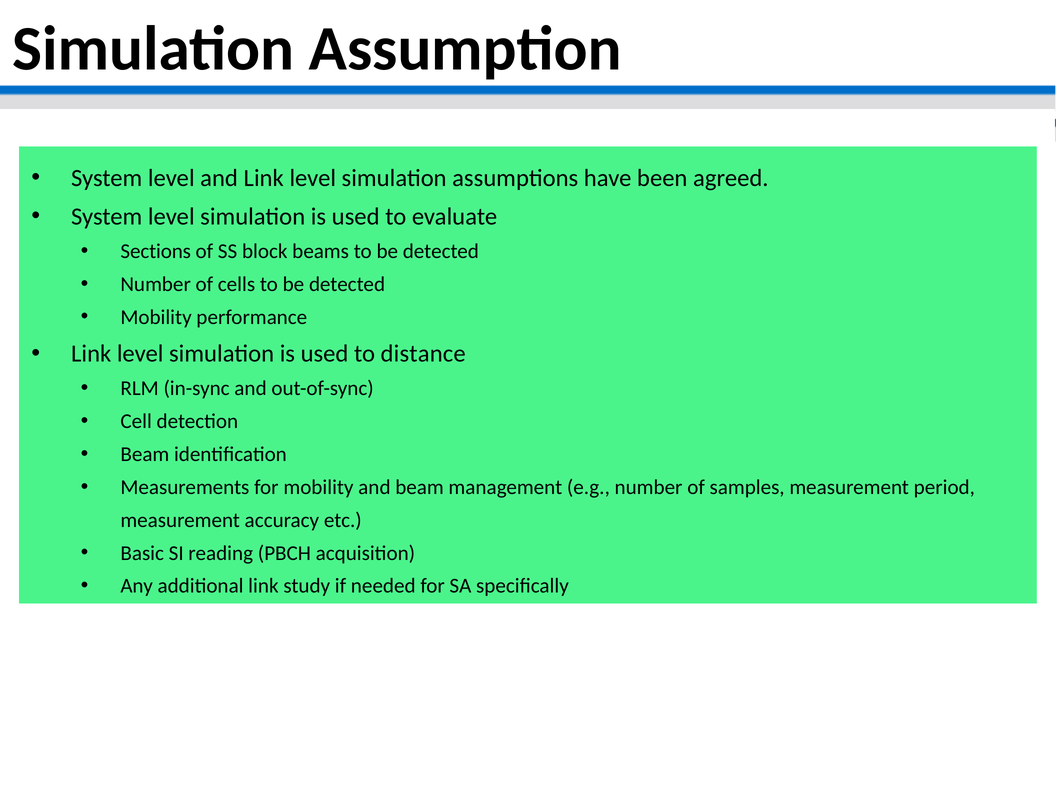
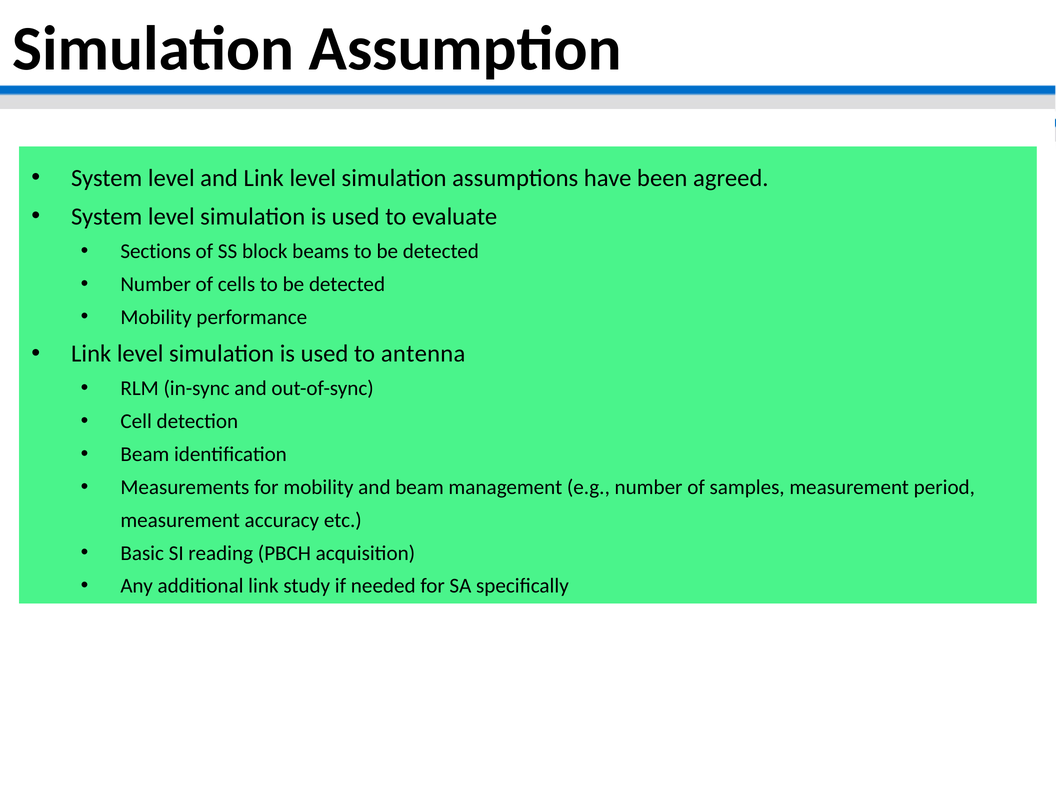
distance: distance -> antenna (423, 354)
